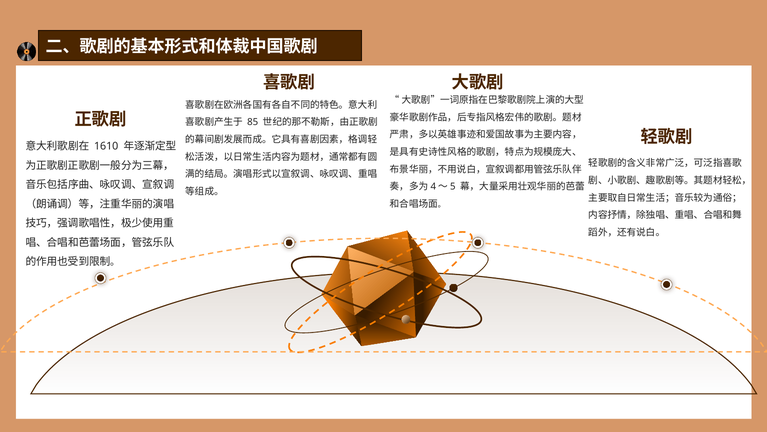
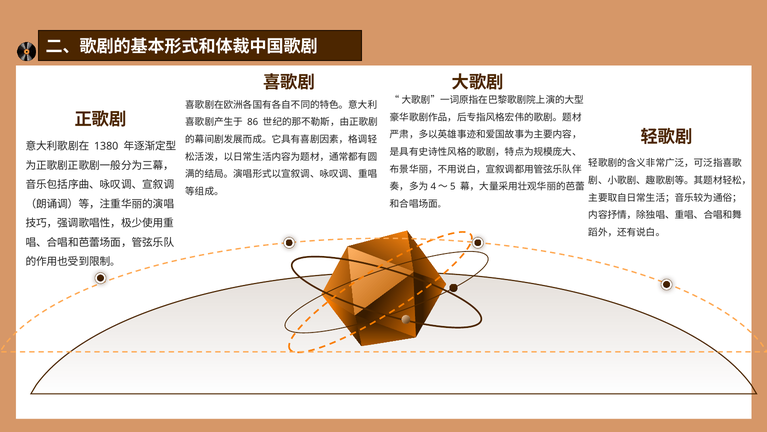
85: 85 -> 86 (253, 122)
1610: 1610 -> 1380 (106, 146)
